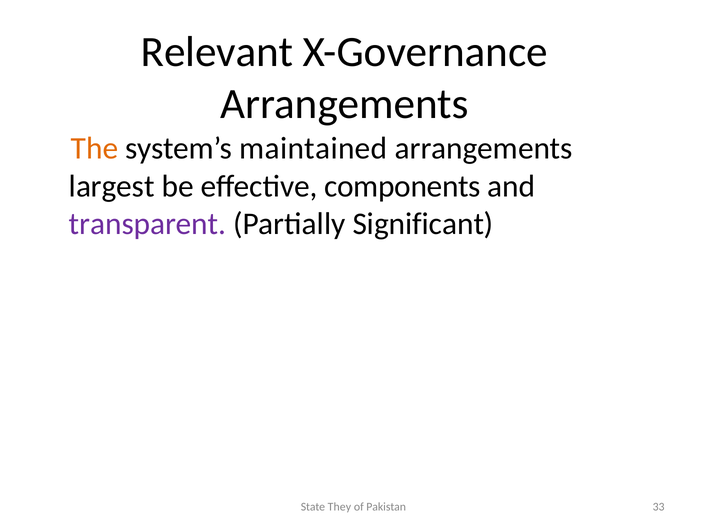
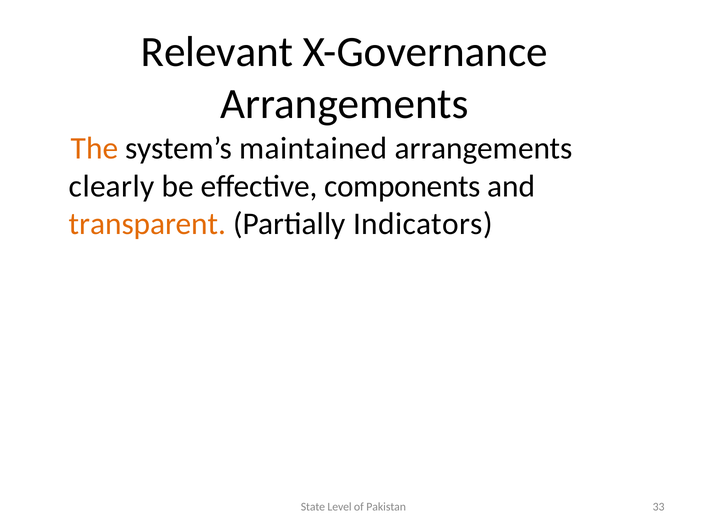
largest: largest -> clearly (112, 186)
transparent colour: purple -> orange (148, 224)
Significant: Significant -> Indicators (423, 224)
They: They -> Level (340, 506)
